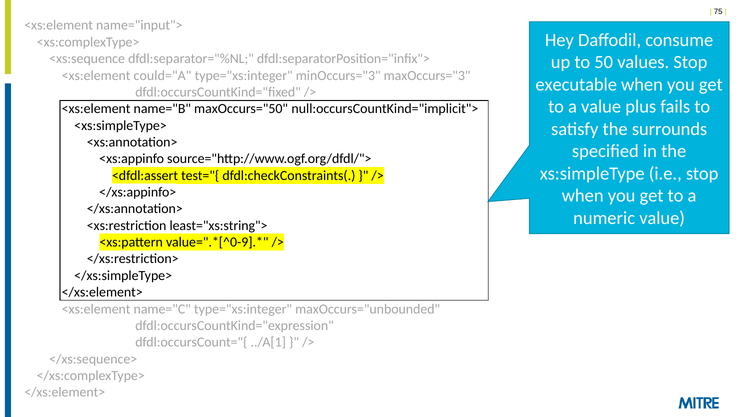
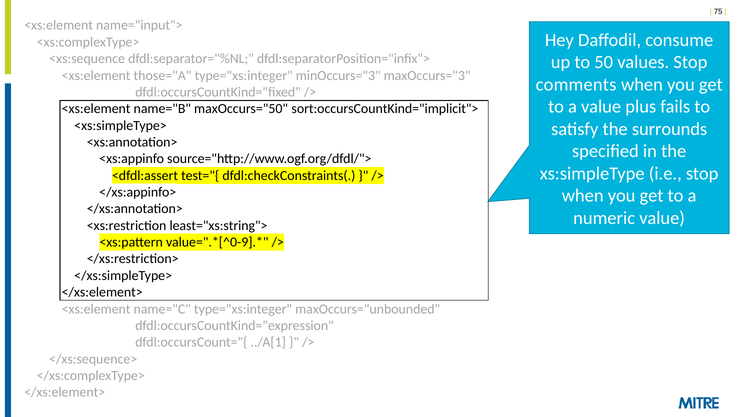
could="A: could="A -> those="A (163, 75)
executable: executable -> comments (576, 84)
null:occursCountKind="implicit">: null:occursCountKind="implicit"> -> sort:occursCountKind="implicit"> (385, 109)
